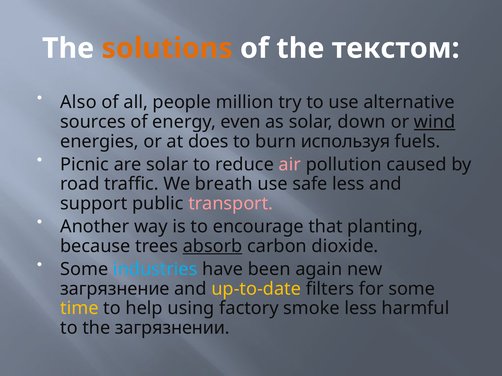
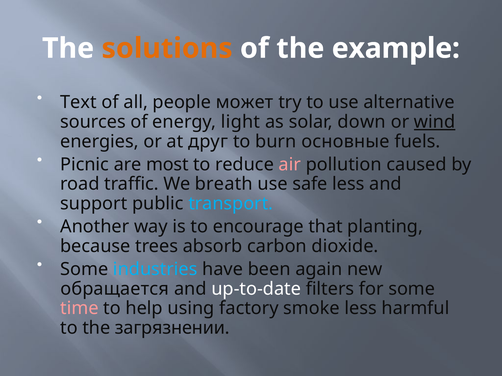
текстом: текстом -> example (396, 48)
Also: Also -> Text (79, 102)
million: million -> может (245, 102)
even: even -> light (240, 122)
does: does -> друг (208, 142)
используя: используя -> основные (345, 142)
are solar: solar -> most (167, 165)
transport colour: pink -> light blue (231, 204)
absorb underline: present -> none (213, 246)
загрязнение: загрязнение -> обращается (115, 289)
up-to-date colour: yellow -> white (256, 289)
time colour: yellow -> pink (79, 309)
